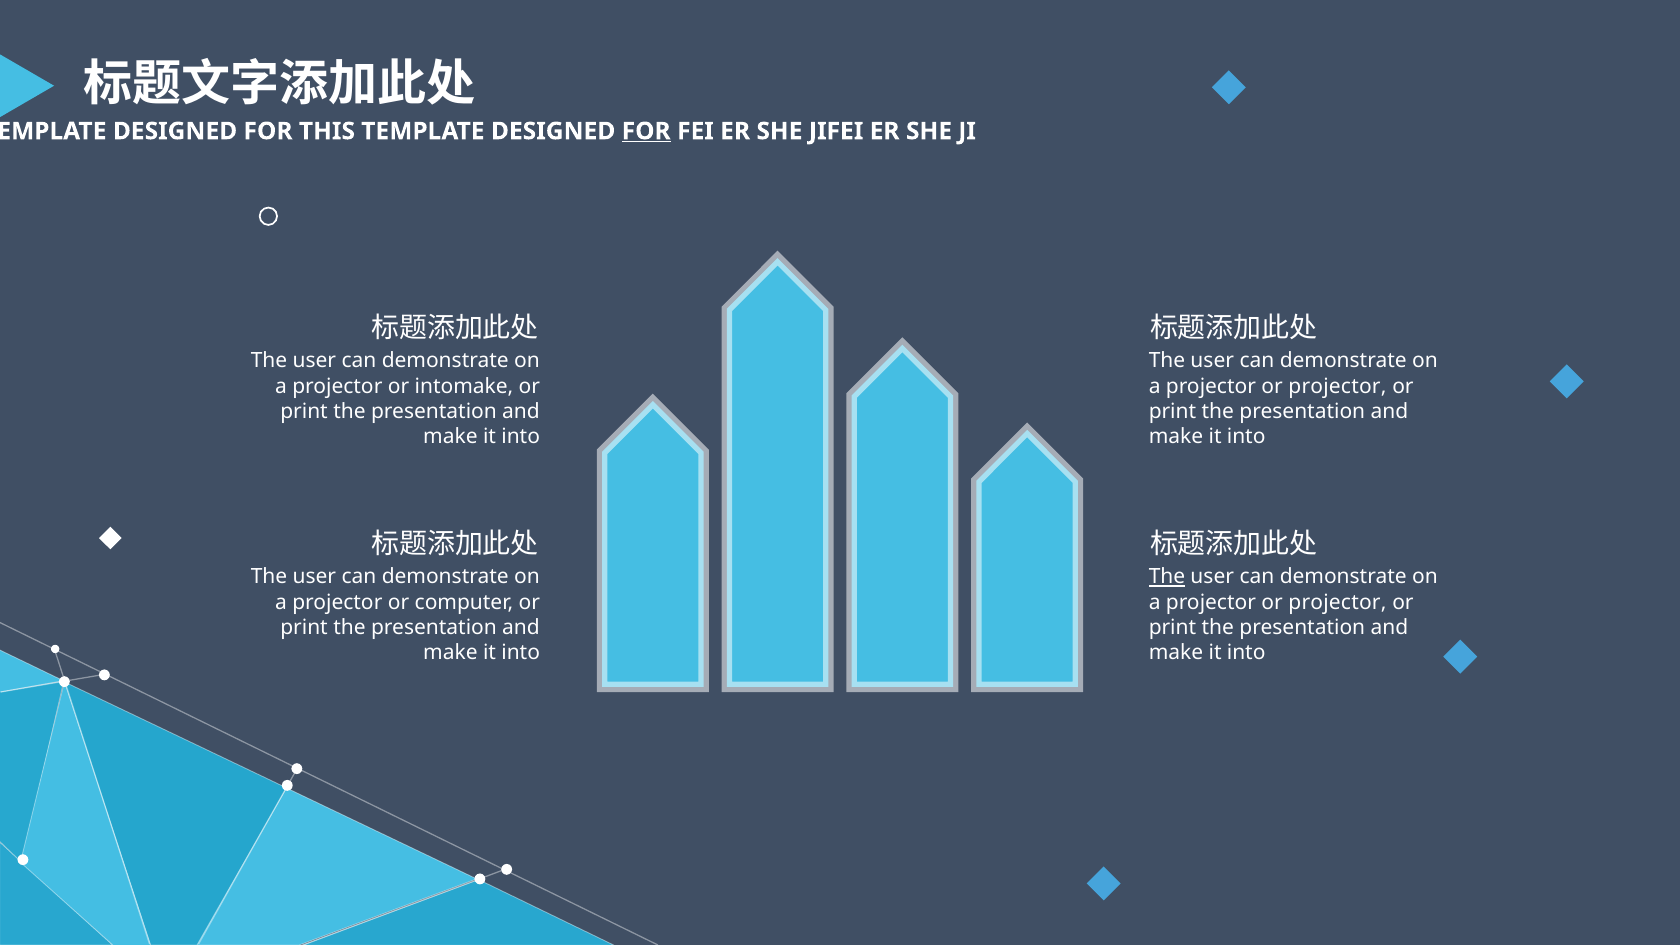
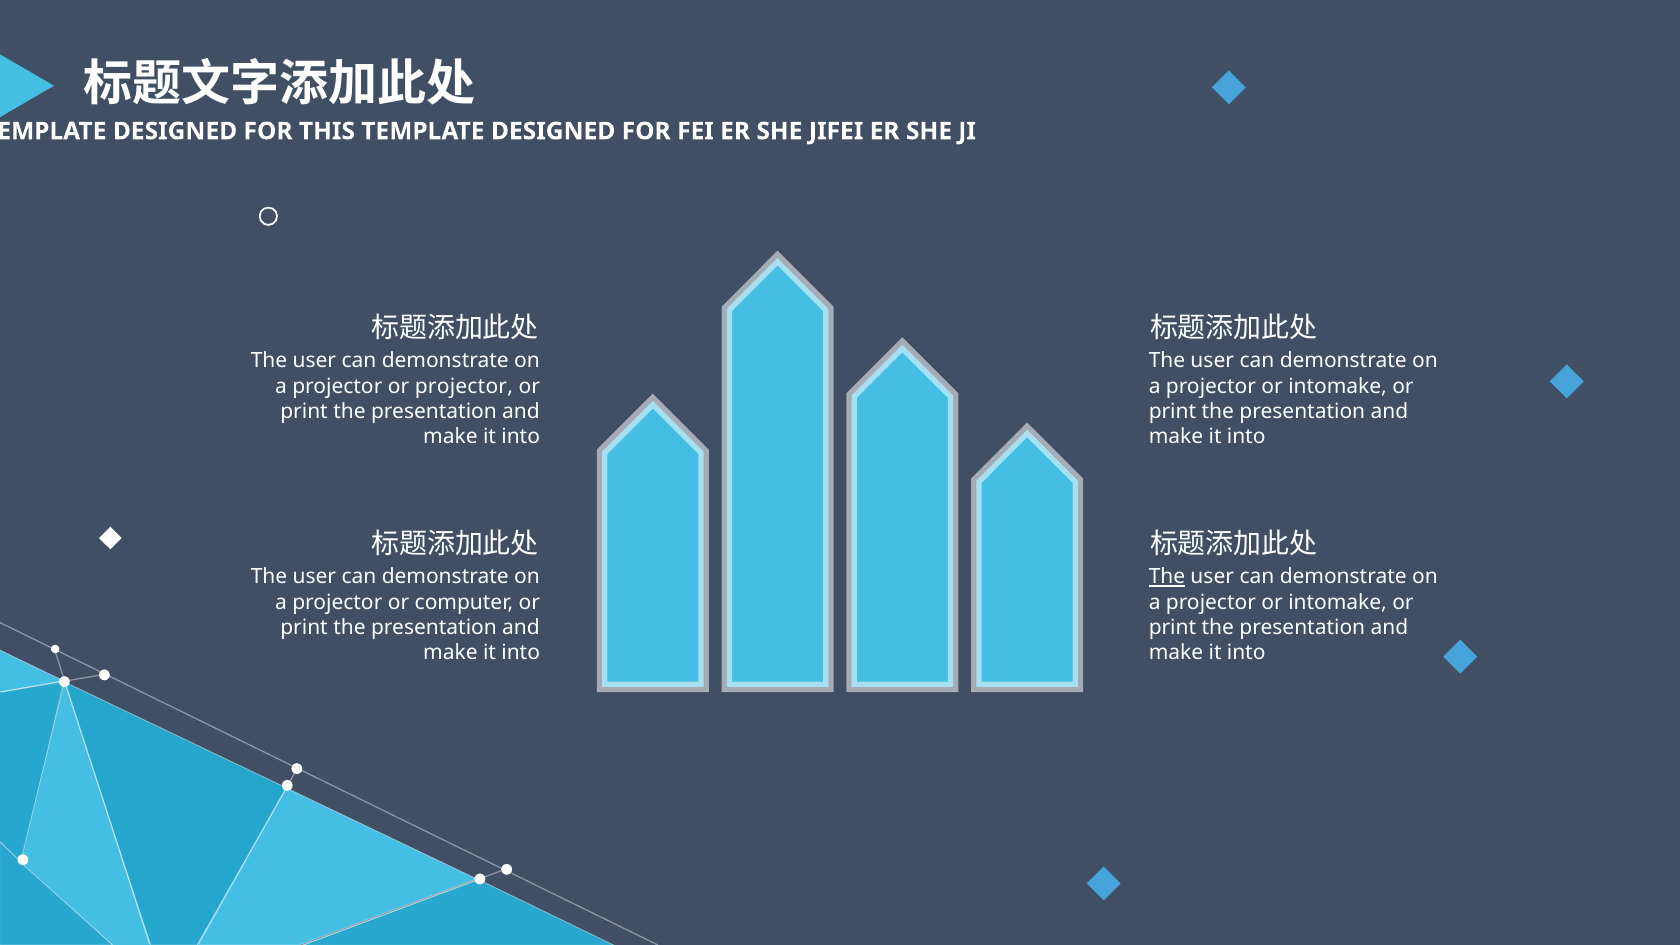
FOR underline: present -> none (646, 131)
or intomake: intomake -> projector (464, 386)
projector: projector -> intomake (1338, 386)
projector: projector -> intomake (1338, 602)
